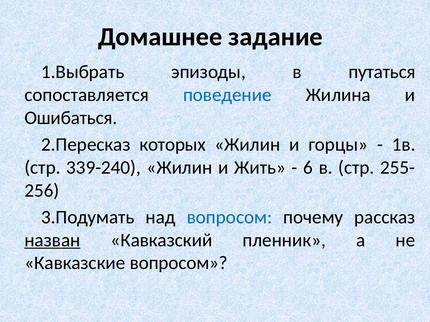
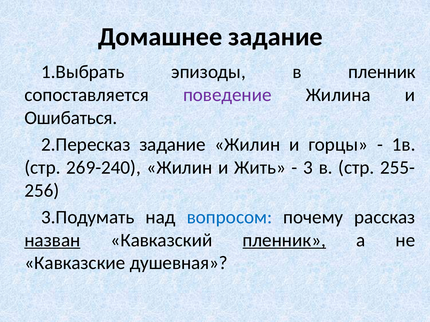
в путаться: путаться -> пленник (382, 72)
поведение colour: blue -> purple (227, 95)
которых: которых -> задание (173, 145)
339-240: 339-240 -> 269-240 (104, 168)
6: 6 -> 3 (308, 168)
пленник underline: none -> present (284, 240)
Кавказские вопросом: вопросом -> душевная (179, 263)
